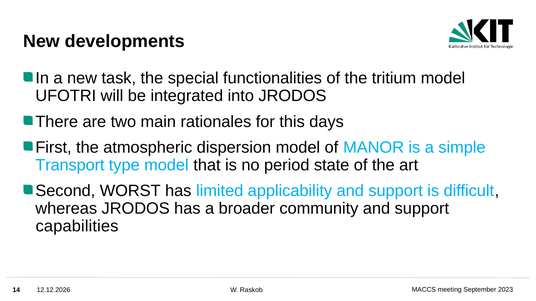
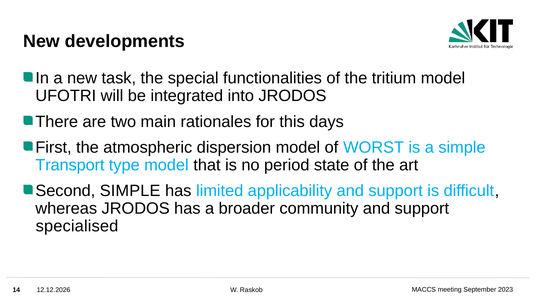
MANOR: MANOR -> WORST (374, 148)
Second WORST: WORST -> SIMPLE (130, 191)
capabilities: capabilities -> specialised (77, 226)
